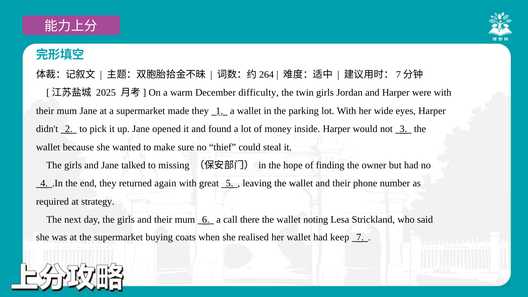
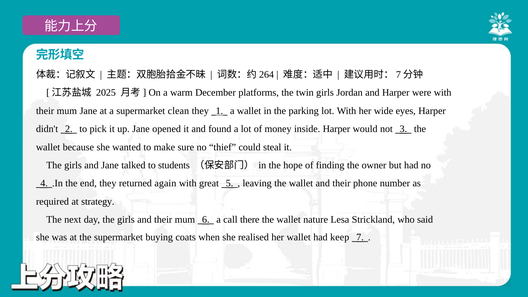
difficulty: difficulty -> platforms (259, 93)
made: made -> clean (178, 111)
missing: missing -> students (174, 165)
noting: noting -> nature (316, 220)
